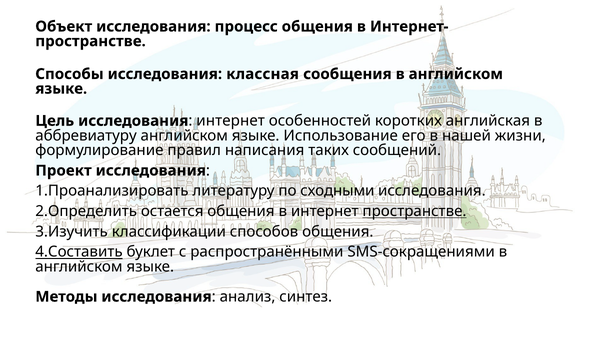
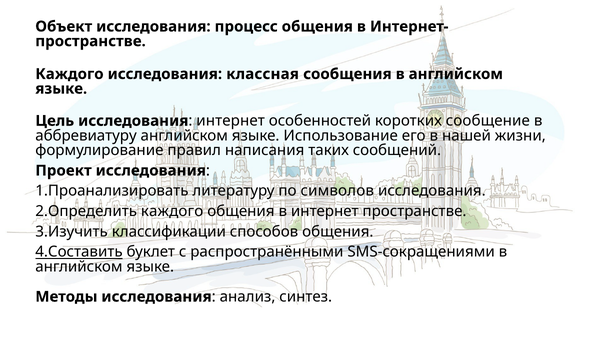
Способы: Способы -> Каждого (69, 74)
английская: английская -> сообщение (488, 121)
сходными: сходными -> символов (337, 191)
2.Определить остается: остается -> каждого (172, 211)
пространстве underline: present -> none (415, 211)
